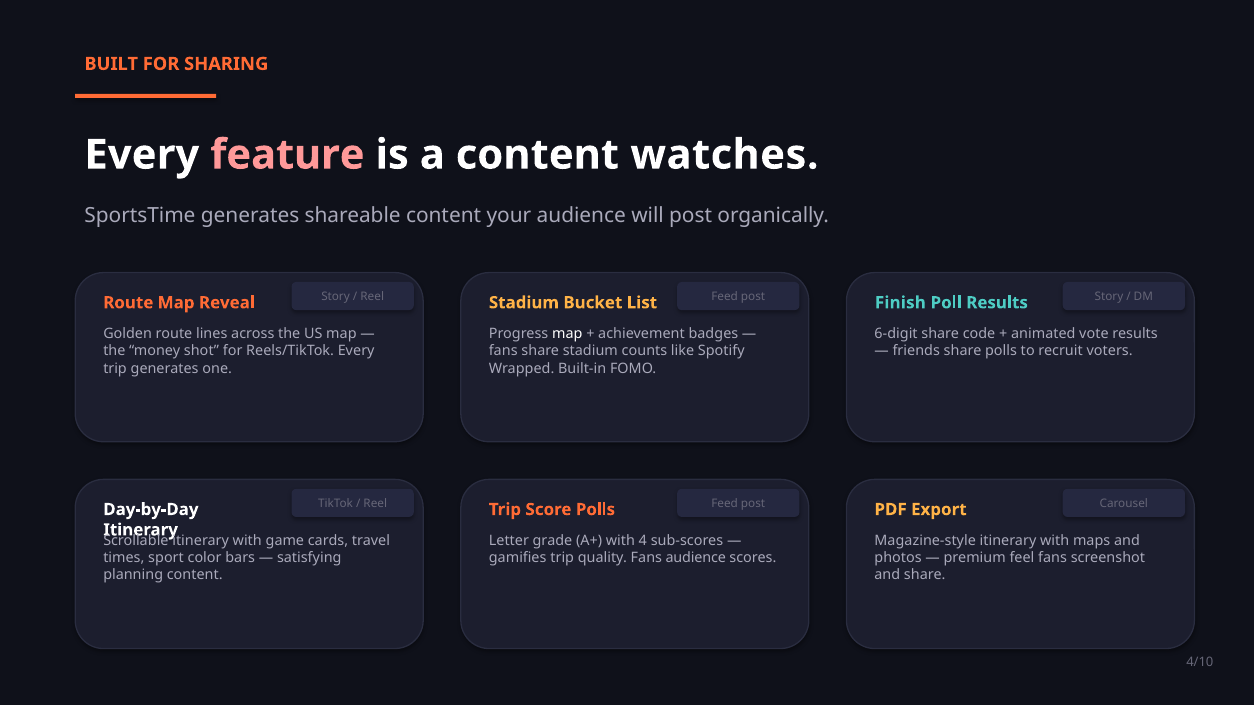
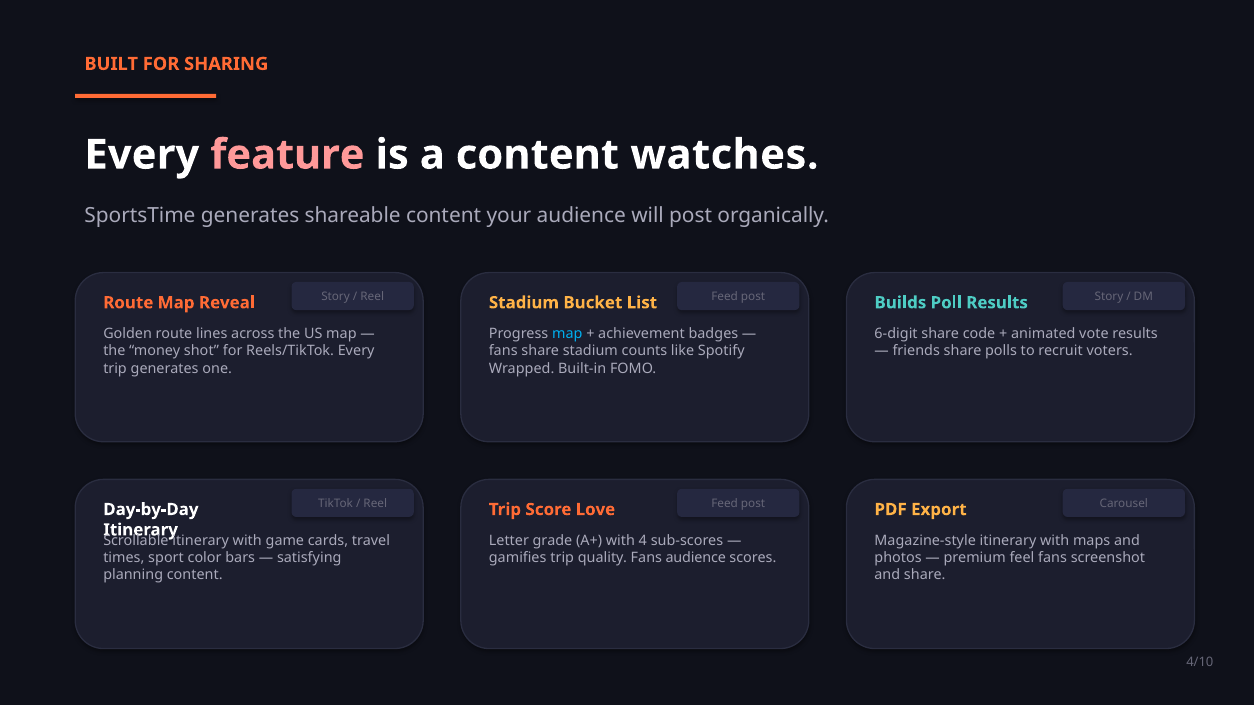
Finish: Finish -> Builds (900, 303)
map colour: white -> light blue (567, 334)
Score Polls: Polls -> Love (595, 510)
